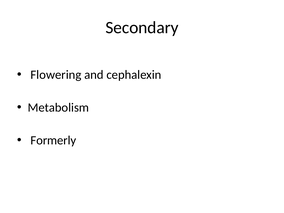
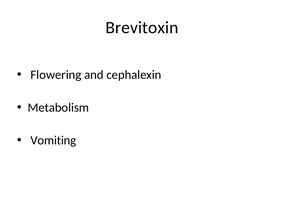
Secondary: Secondary -> Brevitoxin (142, 27)
Formerly: Formerly -> Vomiting (53, 140)
